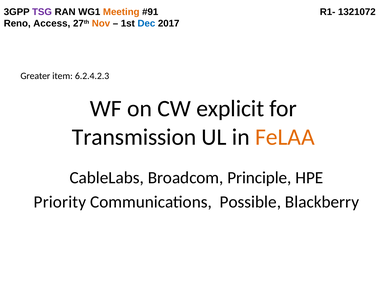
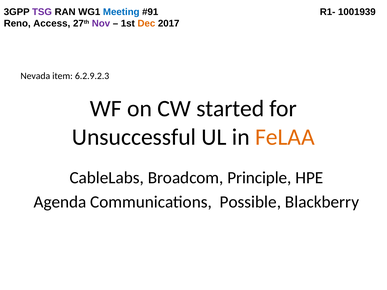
Meeting colour: orange -> blue (121, 12)
1321072: 1321072 -> 1001939 (357, 12)
Nov colour: orange -> purple (101, 24)
Dec colour: blue -> orange (146, 24)
Greater: Greater -> Nevada (35, 76)
6.2.4.2.3: 6.2.4.2.3 -> 6.2.9.2.3 (92, 76)
explicit: explicit -> started (230, 109)
Transmission: Transmission -> Unsuccessful (134, 137)
Priority: Priority -> Agenda (60, 202)
